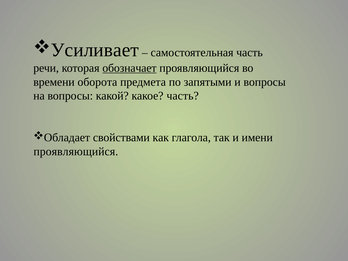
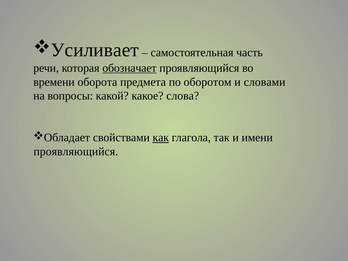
запятыми: запятыми -> оборотом (208, 82)
и вопросы: вопросы -> словами (265, 82)
какое часть: часть -> слова (183, 96)
как underline: none -> present (161, 138)
